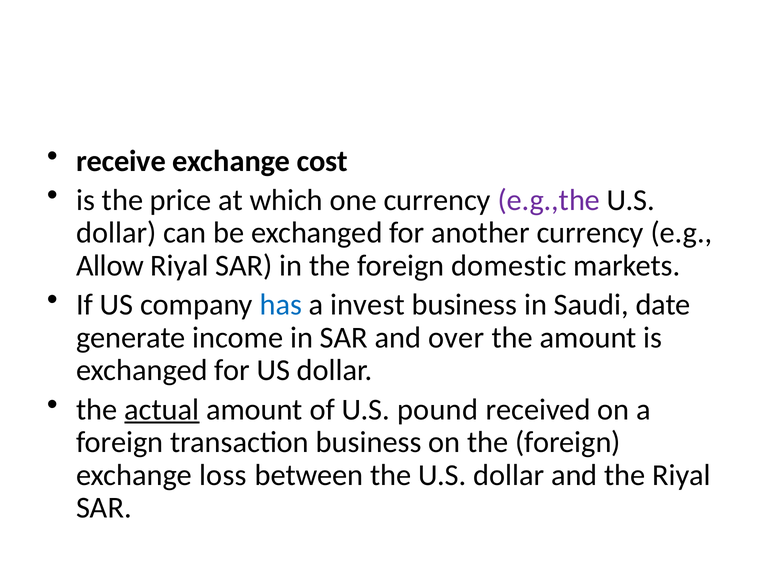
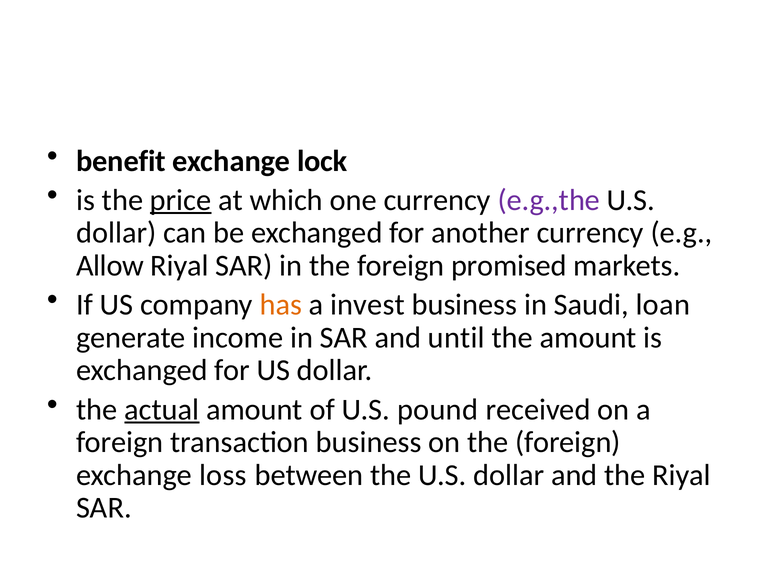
receive: receive -> benefit (121, 161)
cost: cost -> lock (322, 161)
price underline: none -> present (181, 200)
domestic: domestic -> promised (509, 266)
has colour: blue -> orange (281, 305)
date: date -> loan (663, 305)
over: over -> until (456, 338)
